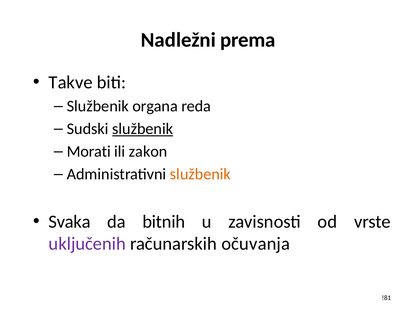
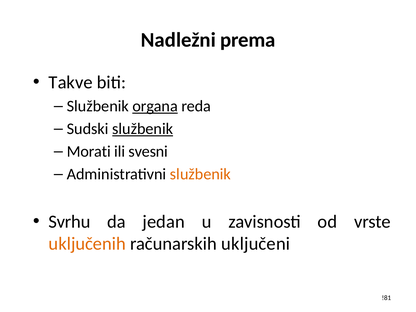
organa underline: none -> present (155, 106)
zakon: zakon -> svesni (148, 152)
Svaka: Svaka -> Svrhu (69, 222)
bitnih: bitnih -> jedan (164, 222)
uključenih colour: purple -> orange (87, 244)
očuvanja: očuvanja -> uključeni (256, 244)
